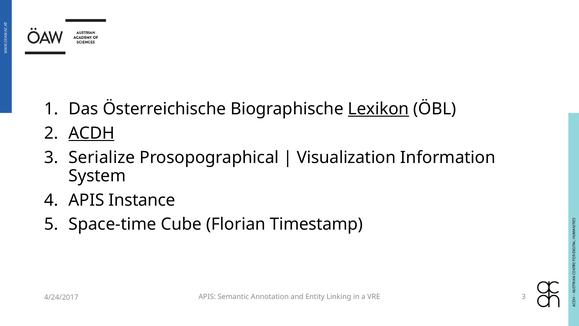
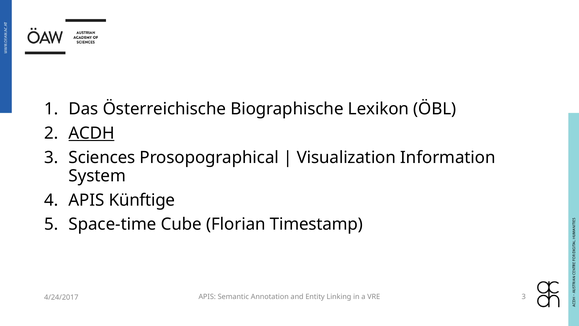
Lexikon underline: present -> none (378, 109)
Serialize: Serialize -> Sciences (102, 157)
Instance: Instance -> Künftige (142, 200)
